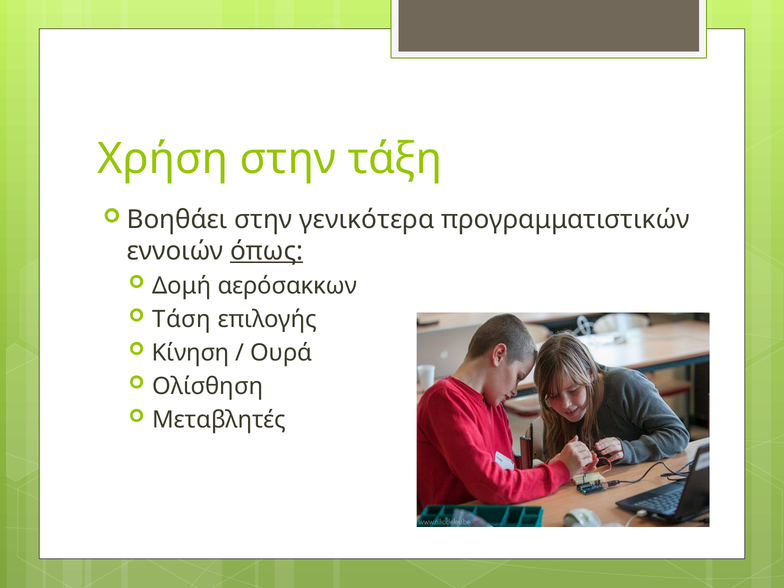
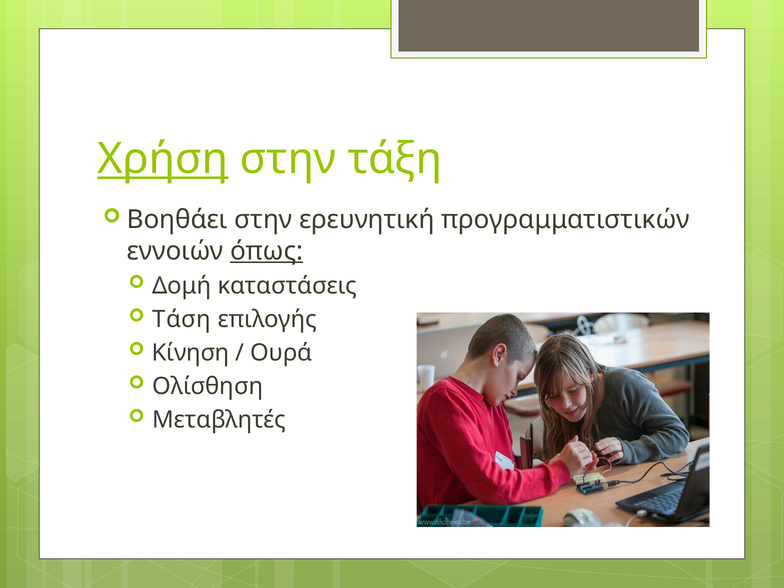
Χρήση underline: none -> present (163, 159)
γενικότερα: γενικότερα -> ερευνητική (367, 220)
αερόσακκων: αερόσακκων -> καταστάσεις (287, 286)
